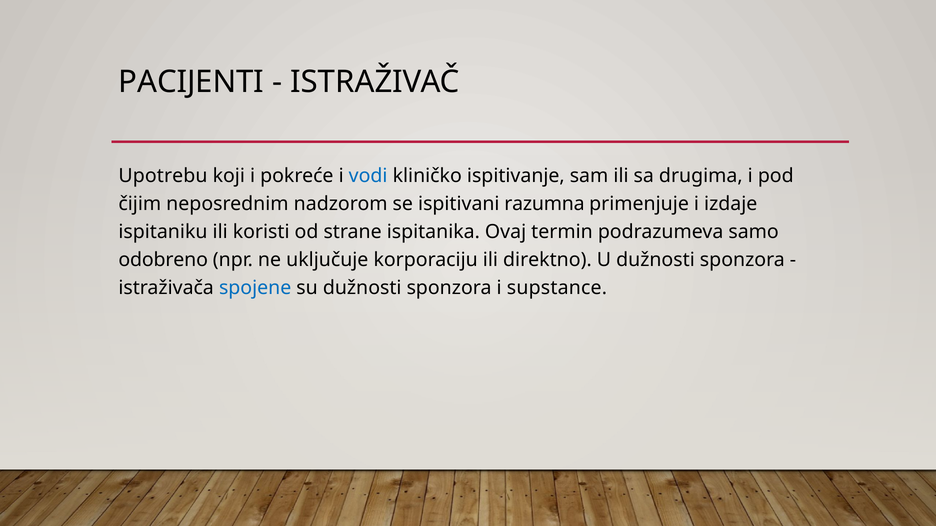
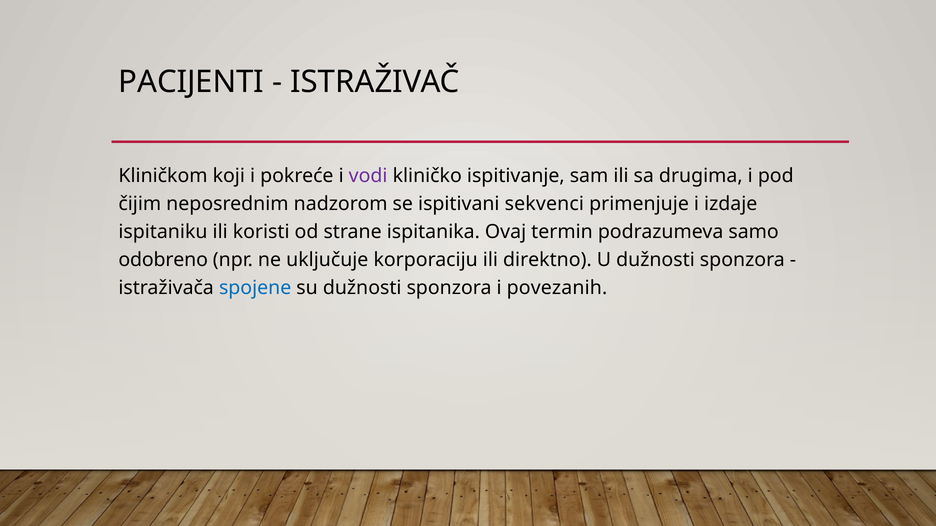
Upotrebu: Upotrebu -> Kliničkom (163, 176)
vodi colour: blue -> purple (368, 176)
razumna: razumna -> sekvenci (544, 204)
supstance: supstance -> povezanih (557, 288)
